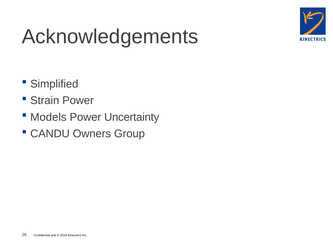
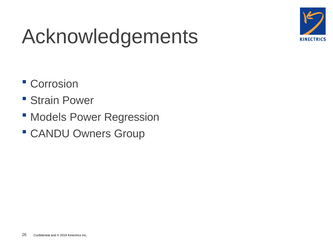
Simplified: Simplified -> Corrosion (54, 84)
Uncertainty: Uncertainty -> Regression (132, 117)
